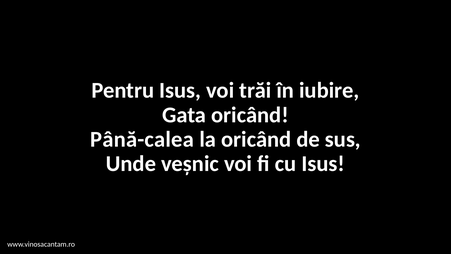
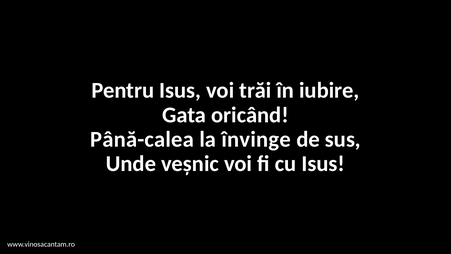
la oricând: oricând -> învinge (256, 139)
